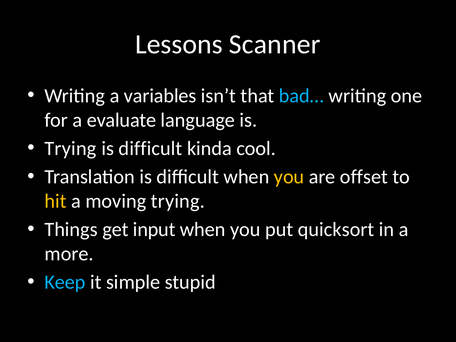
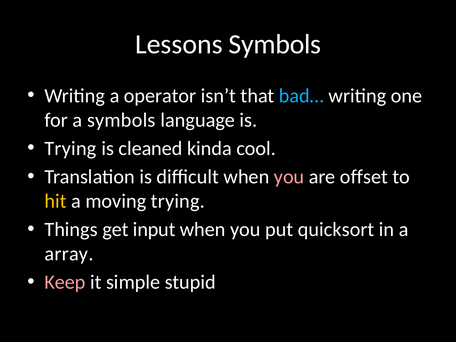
Lessons Scanner: Scanner -> Symbols (275, 44)
variables: variables -> operator (160, 96)
a evaluate: evaluate -> symbols (121, 120)
difficult: difficult -> cleaned (151, 148)
you colour: yellow -> pink (289, 177)
more: more -> array (69, 254)
Keep colour: light blue -> pink (65, 282)
